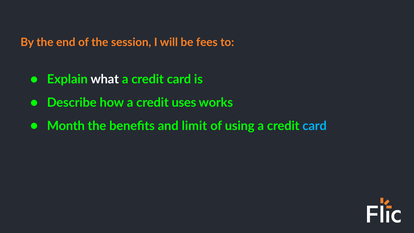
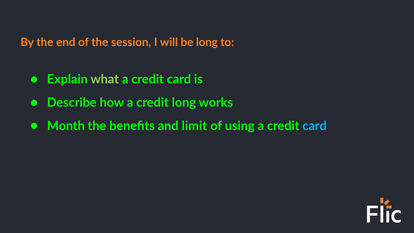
be fees: fees -> long (207, 42)
what colour: white -> light green (105, 79)
credit uses: uses -> long (184, 103)
